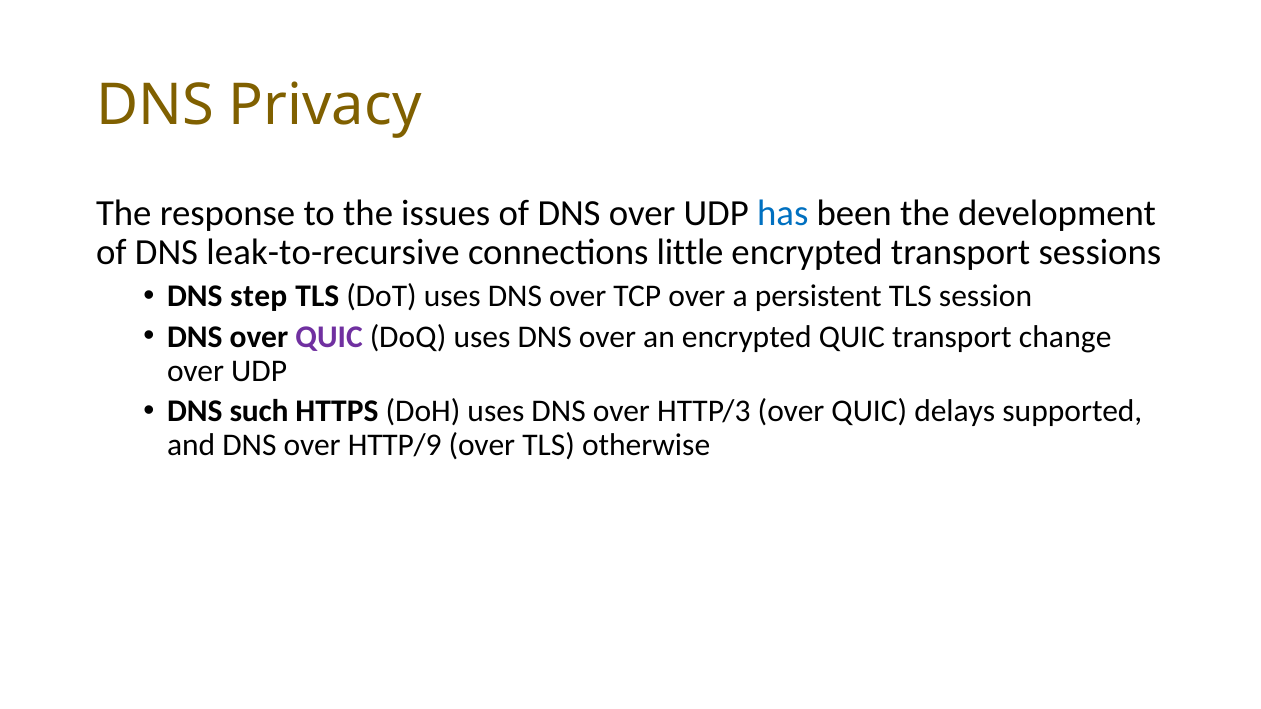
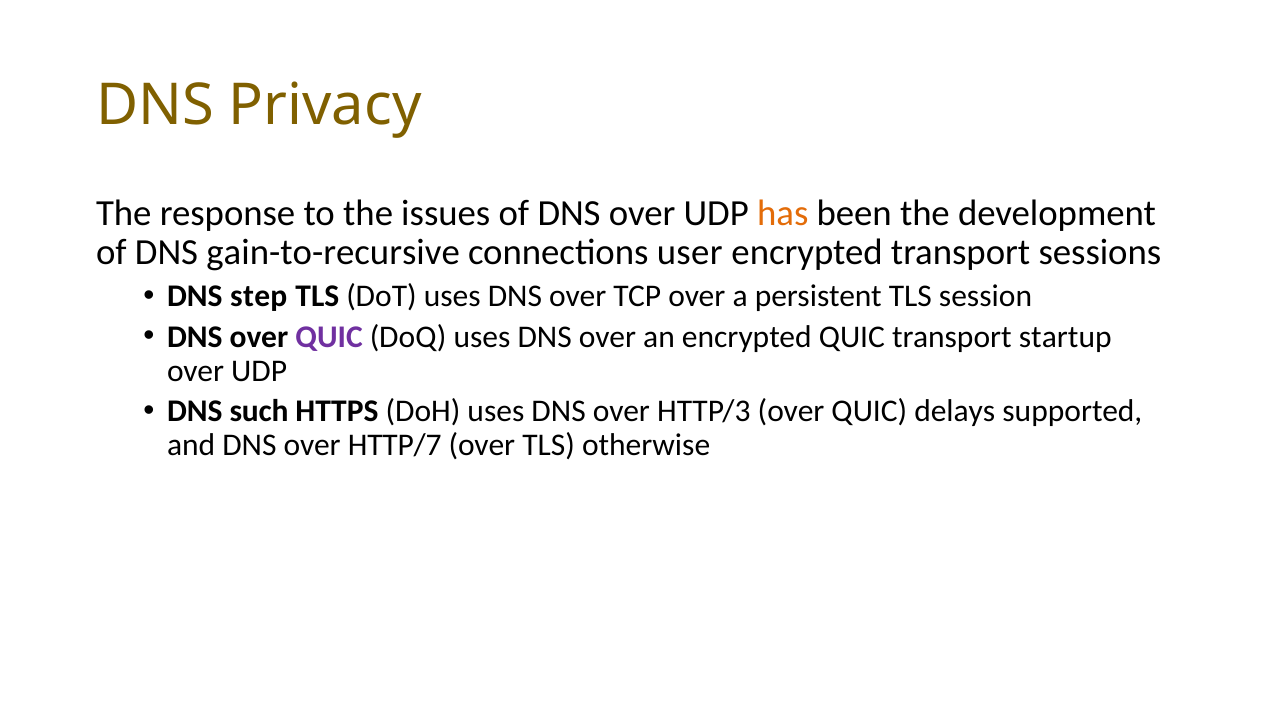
has colour: blue -> orange (783, 213)
leak-to-recursive: leak-to-recursive -> gain-to-recursive (333, 253)
little: little -> user (690, 253)
change: change -> startup (1065, 337)
HTTP/9: HTTP/9 -> HTTP/7 (395, 446)
